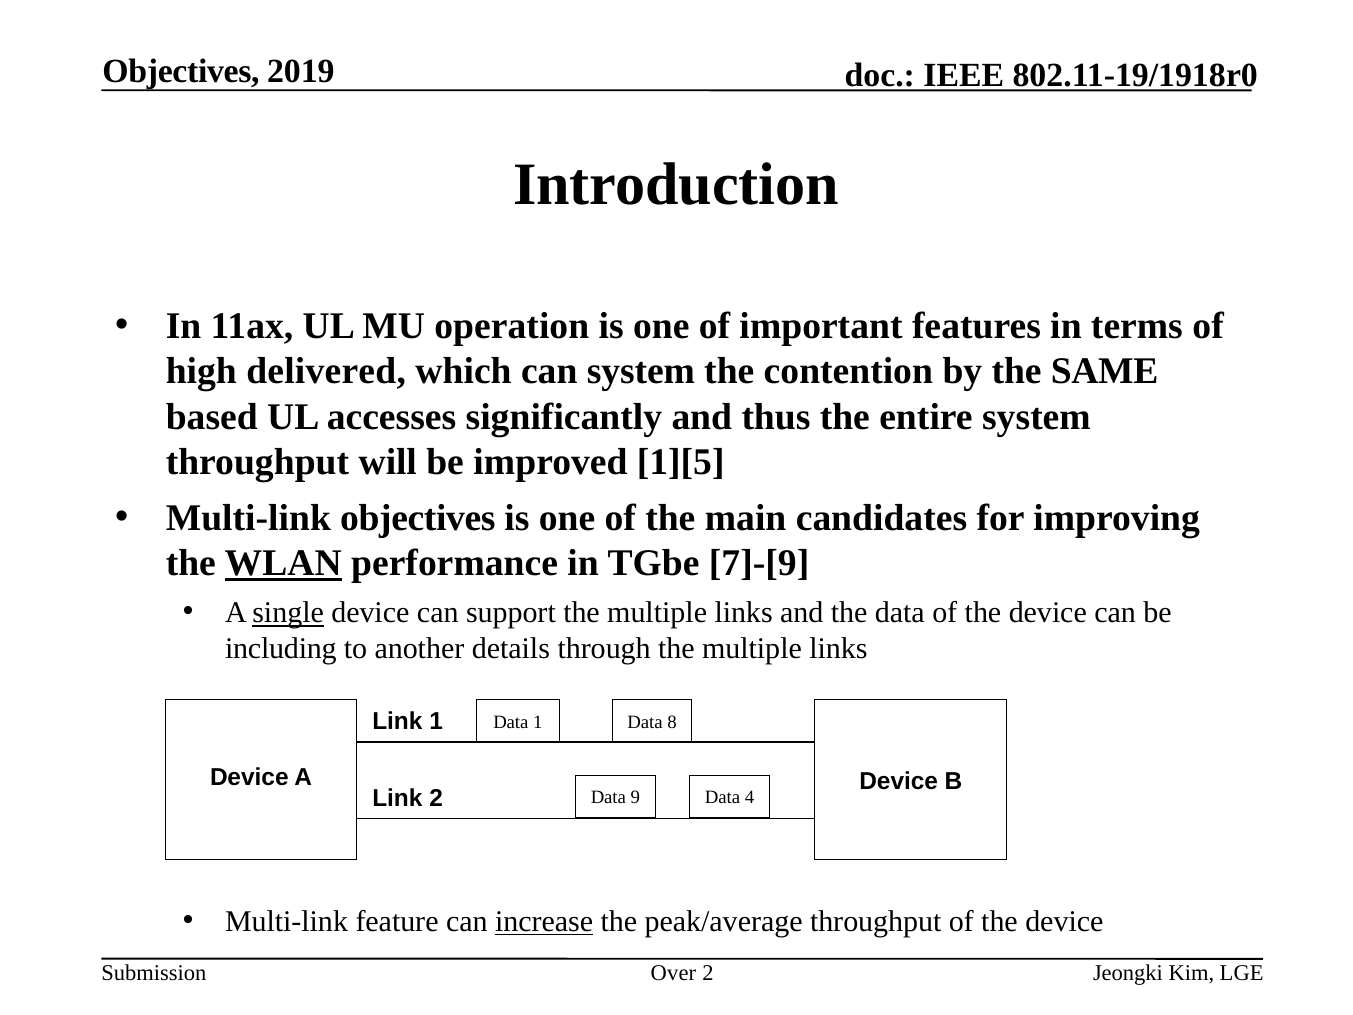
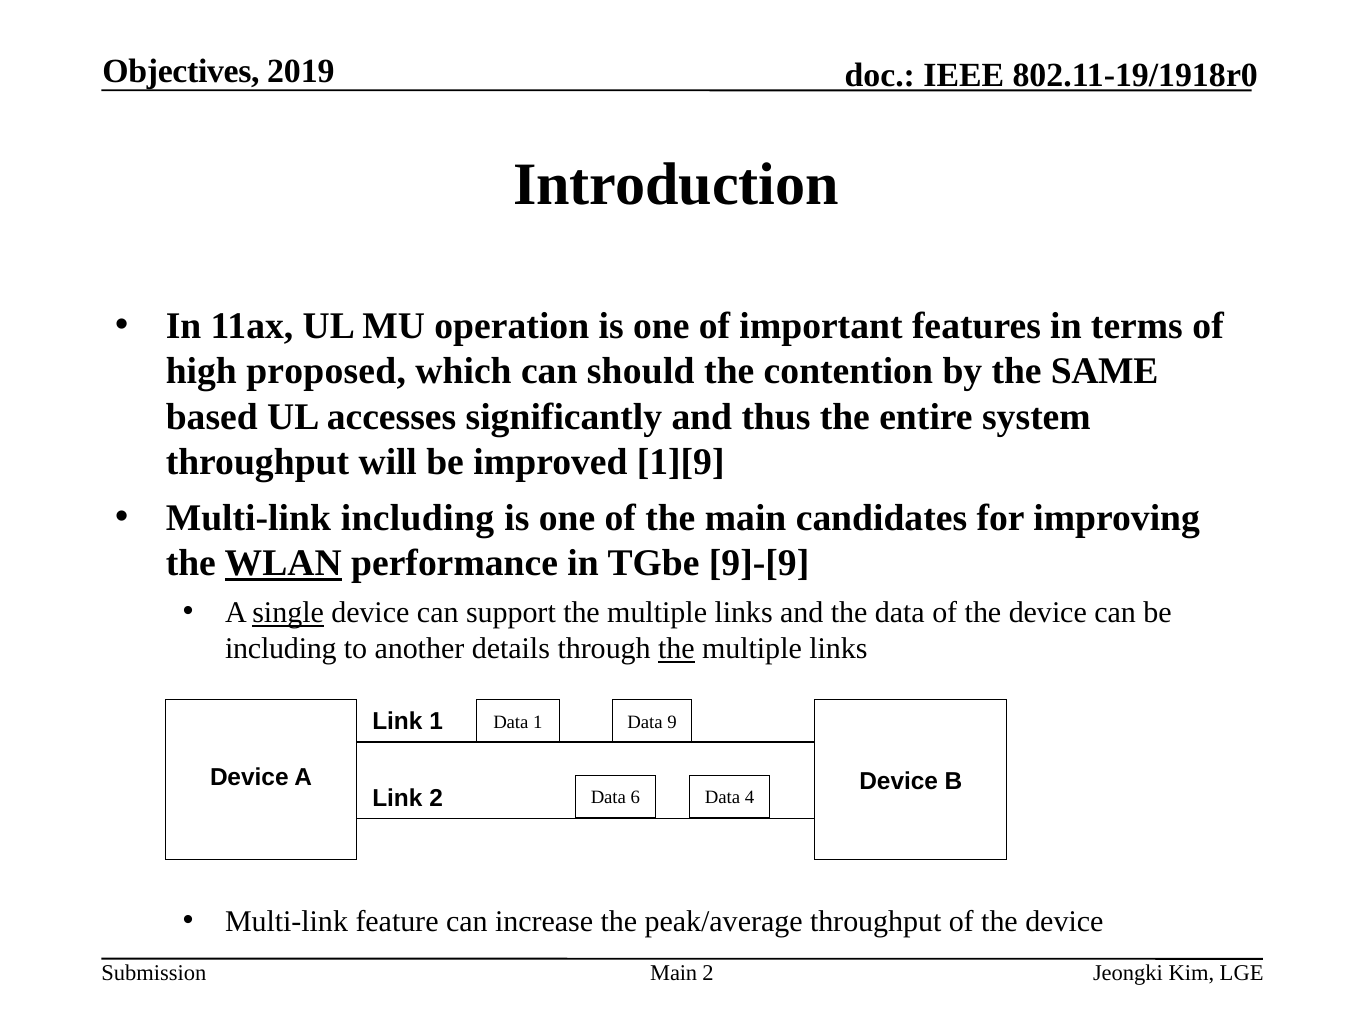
delivered: delivered -> proposed (326, 371)
can system: system -> should (641, 371)
1][5: 1][5 -> 1][9 (681, 462)
Multi-link objectives: objectives -> including (417, 518)
7]-[9: 7]-[9 -> 9]-[9 (759, 563)
the underline: none -> present (676, 649)
8: 8 -> 9 (672, 722)
9: 9 -> 6 (635, 797)
increase underline: present -> none (544, 921)
Over: Over -> Main (674, 973)
